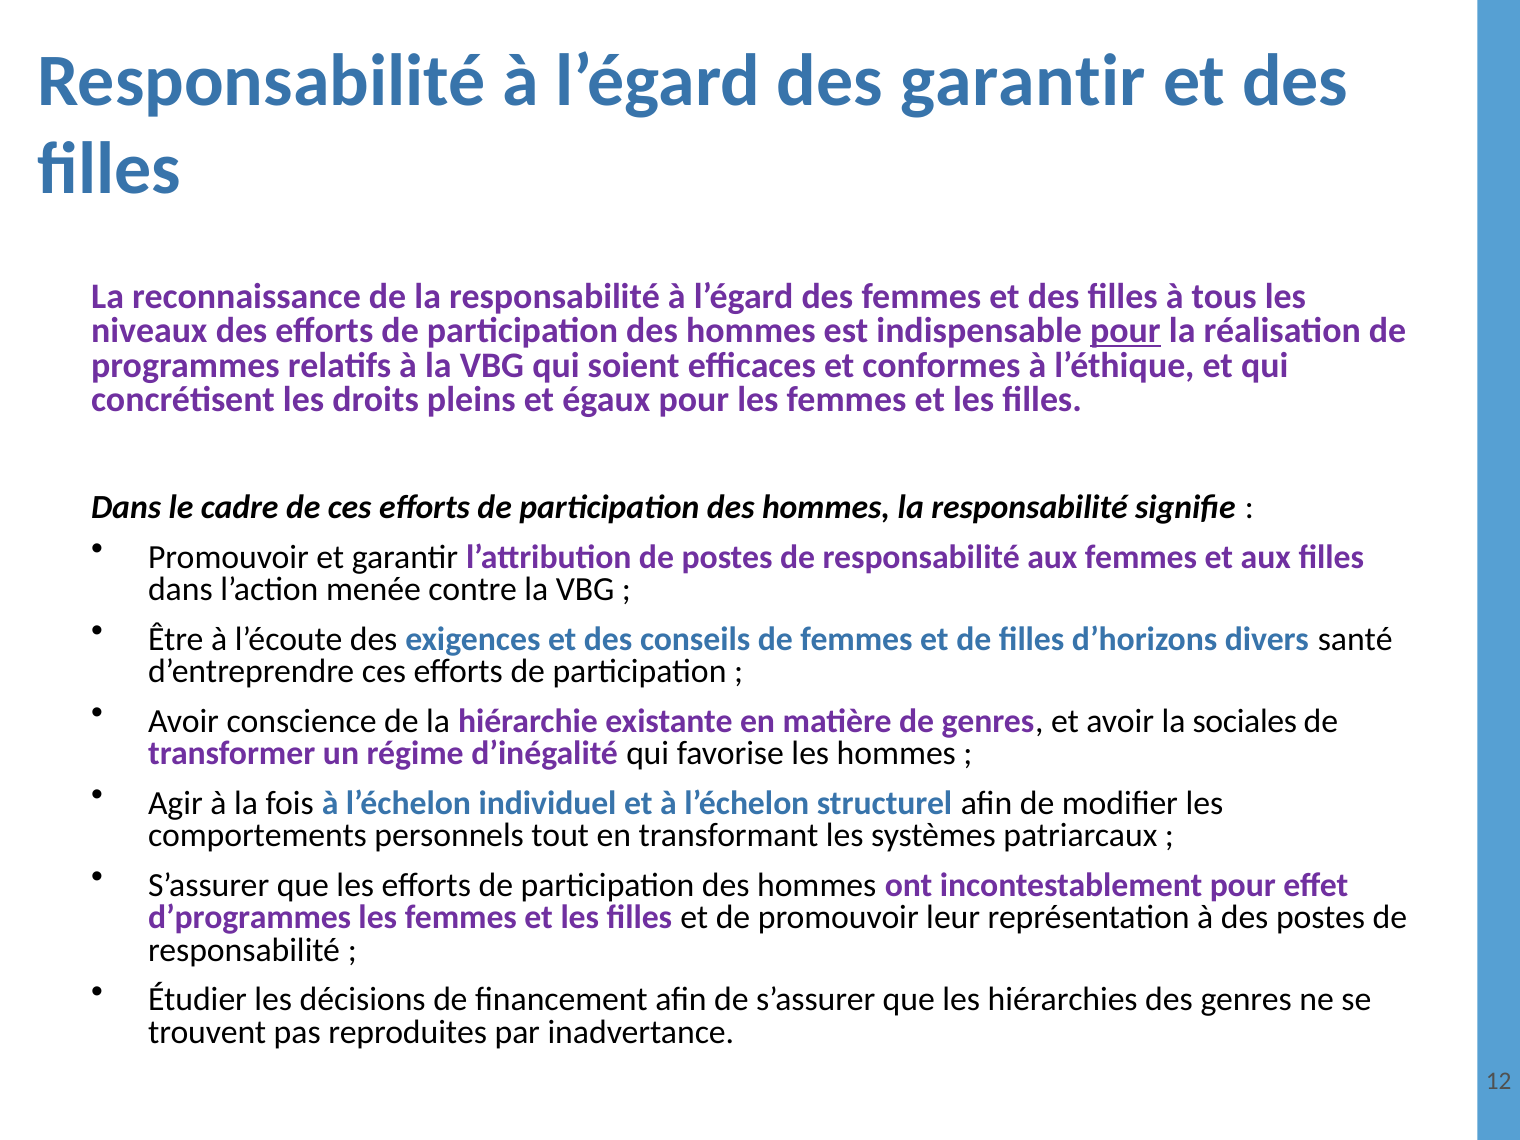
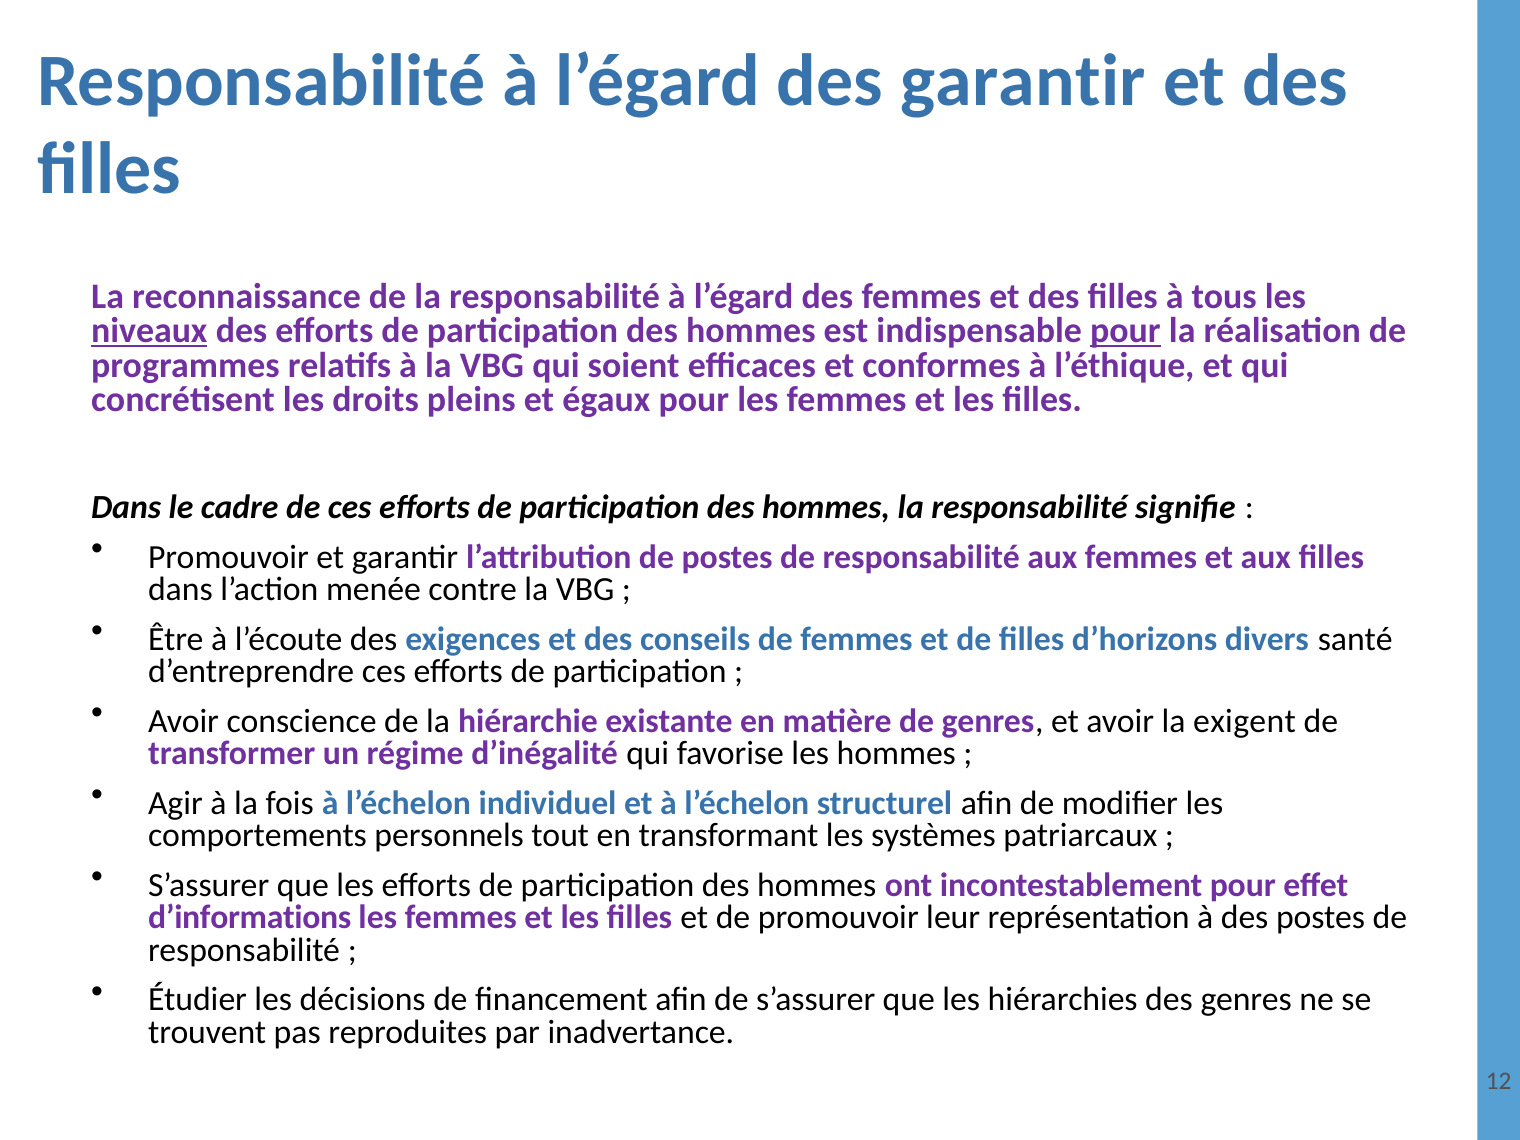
niveaux underline: none -> present (149, 331)
sociales: sociales -> exigent (1245, 721)
d’programmes: d’programmes -> d’informations (250, 918)
